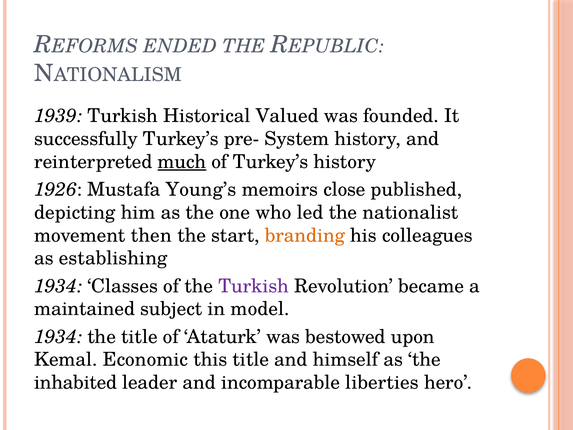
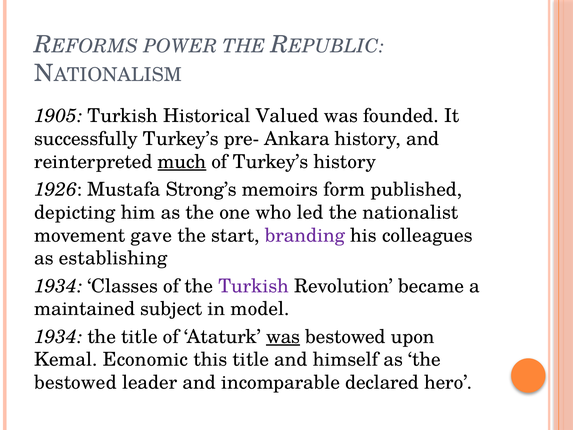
ENDED: ENDED -> POWER (180, 46)
1939: 1939 -> 1905 (58, 116)
System: System -> Ankara (297, 139)
Young’s: Young’s -> Strong’s (201, 189)
close: close -> form (344, 189)
then: then -> gave (151, 235)
branding colour: orange -> purple (305, 235)
was underline: none -> present (283, 337)
inhabited: inhabited -> bestowed (75, 382)
liberties: liberties -> declared (382, 382)
